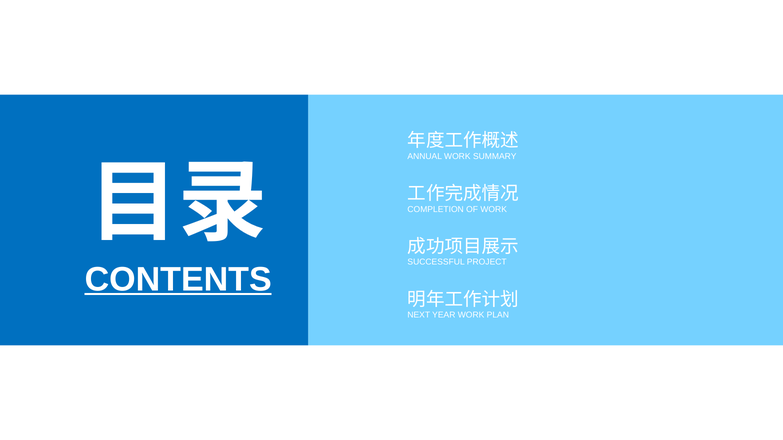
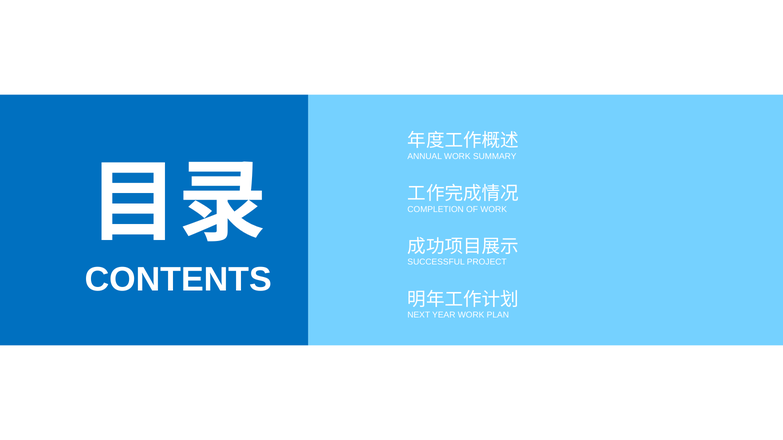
CONTENTS underline: present -> none (178, 280)
